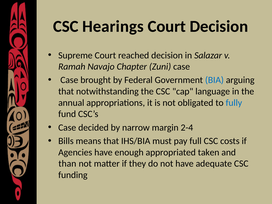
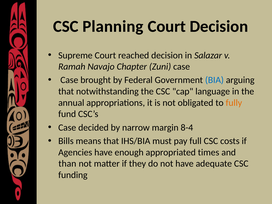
Hearings: Hearings -> Planning (113, 26)
fully colour: blue -> orange (234, 103)
2-4: 2-4 -> 8-4 (187, 128)
taken: taken -> times (209, 152)
